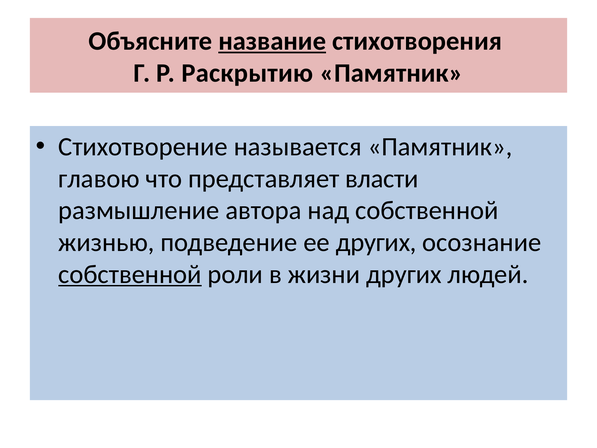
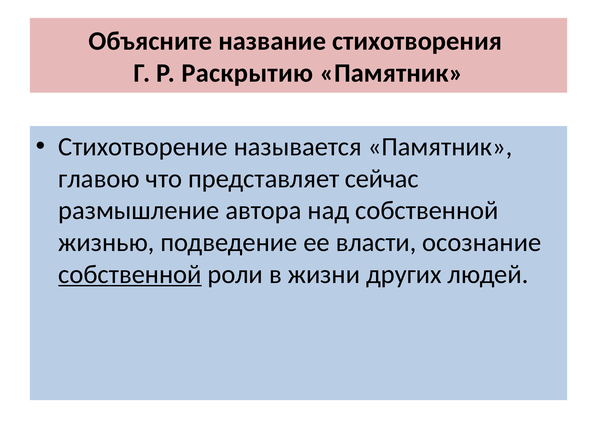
название underline: present -> none (272, 41)
власти: власти -> сейчас (382, 179)
ее других: других -> власти (376, 242)
